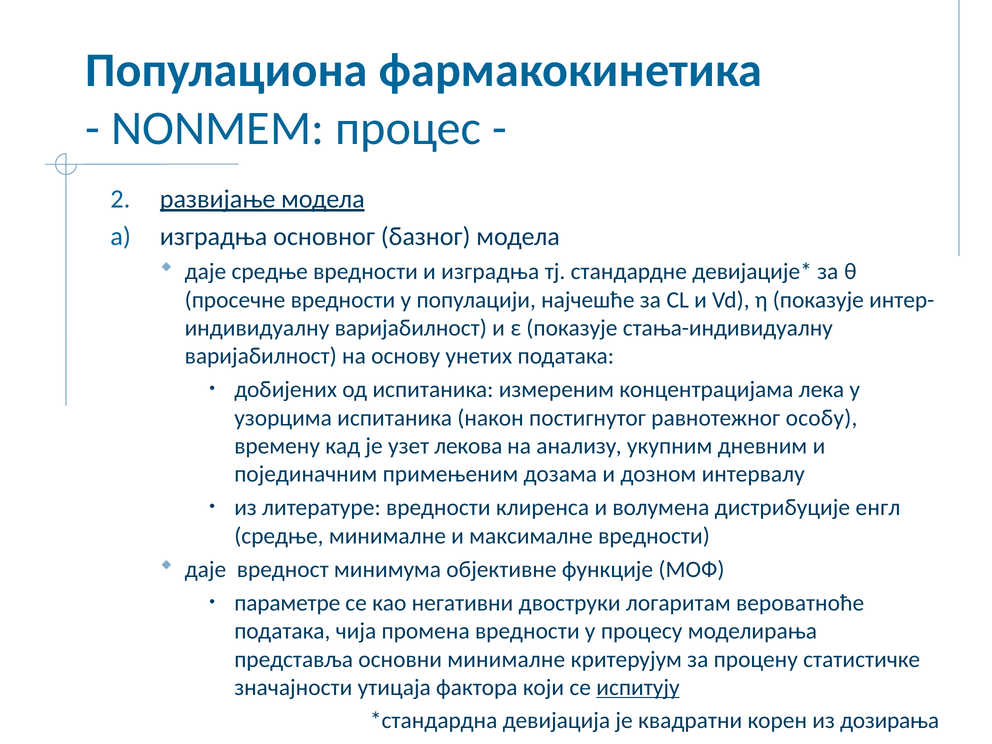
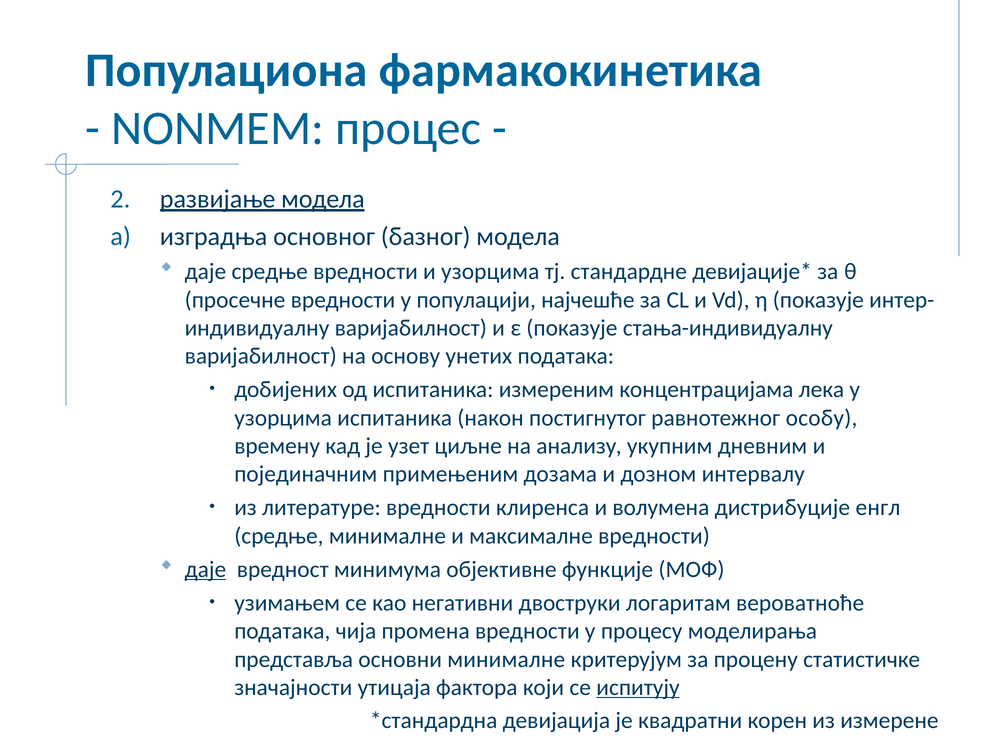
и изградња: изградња -> узорцима (490, 272)
лекова: лекова -> циљне (468, 446)
даје underline: none -> present (205, 569)
параметре: параметре -> узимањем (287, 603)
дозирања: дозирања -> измерене (889, 721)
